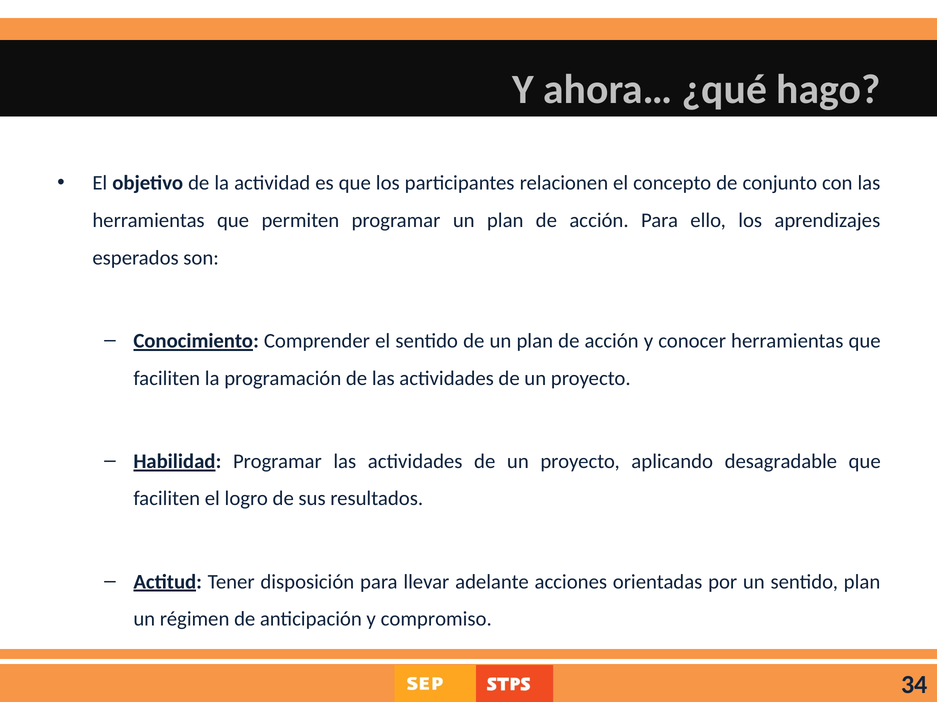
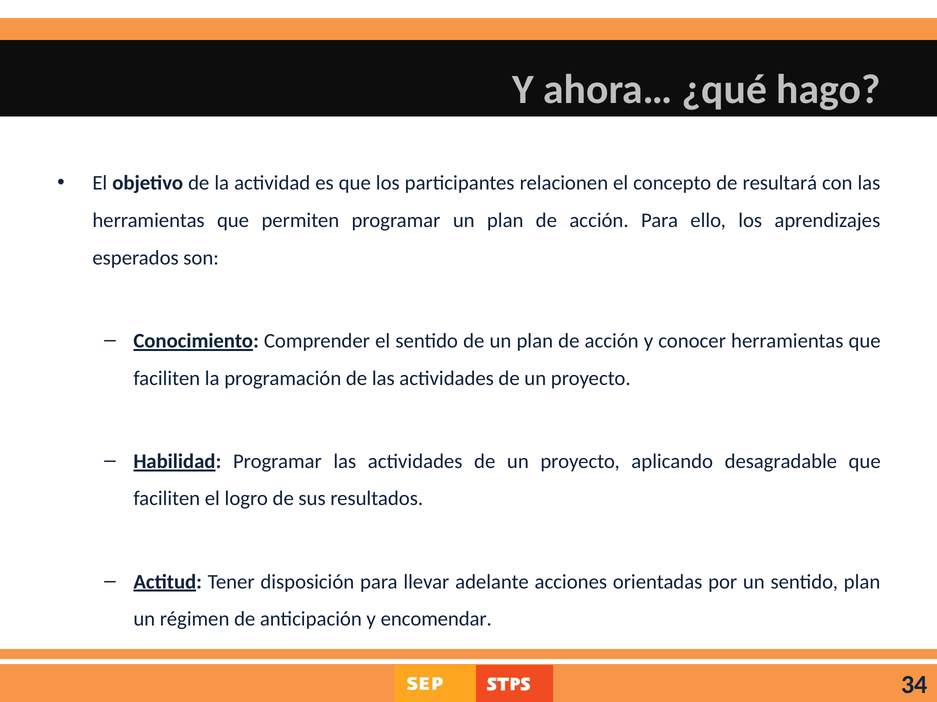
conjunto: conjunto -> resultará (780, 183)
compromiso: compromiso -> encomendar (436, 620)
